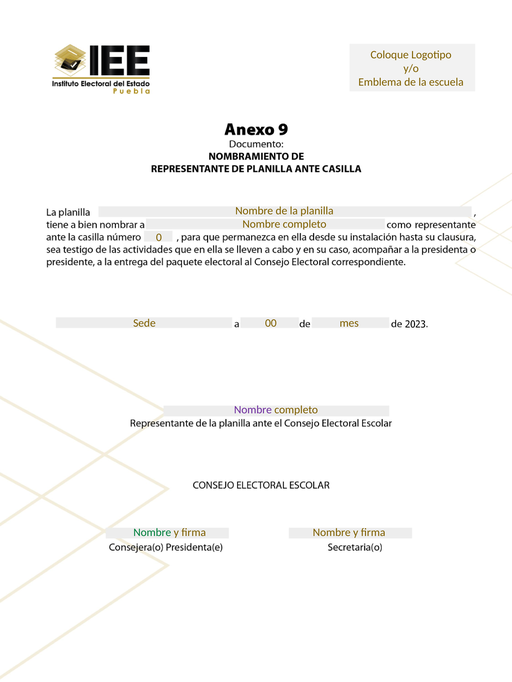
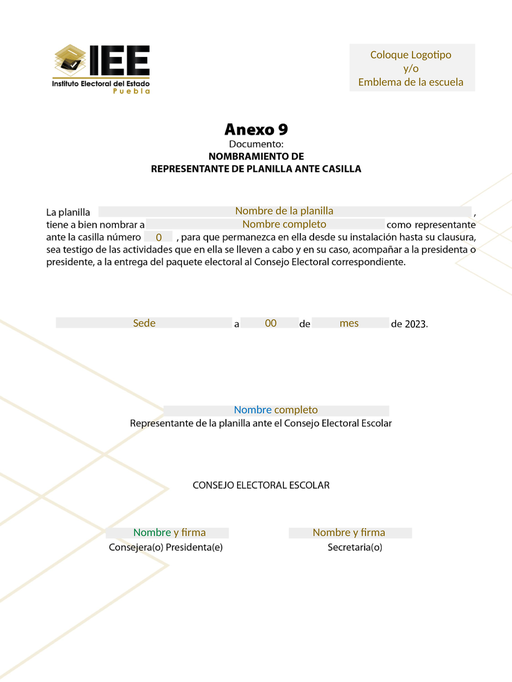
Nombre colour: purple -> blue (253, 410)
